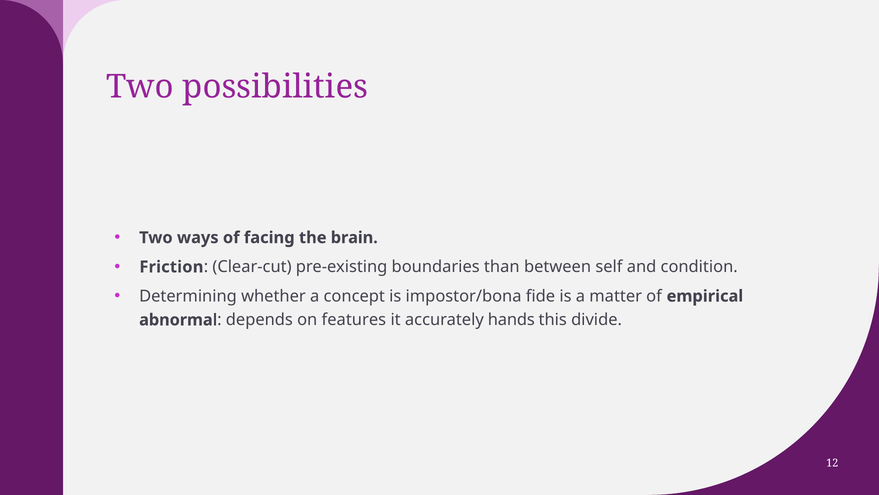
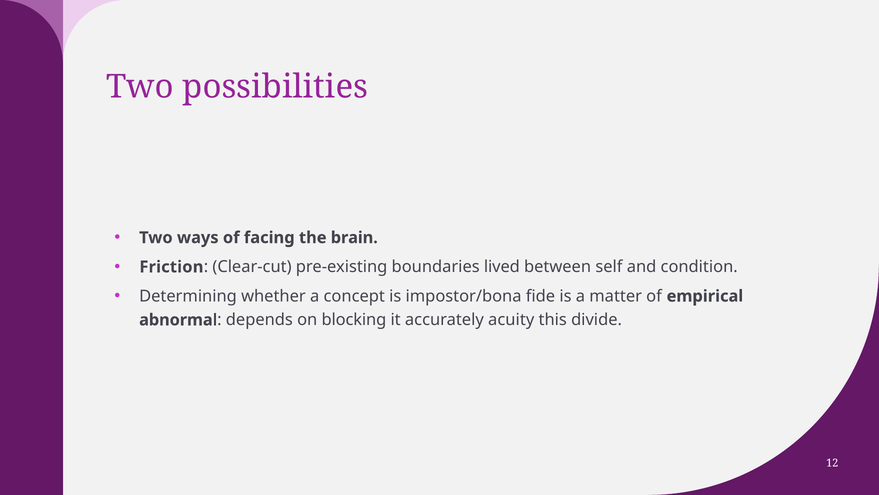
than: than -> lived (502, 267)
features: features -> blocking (354, 320)
hands: hands -> acuity (511, 320)
